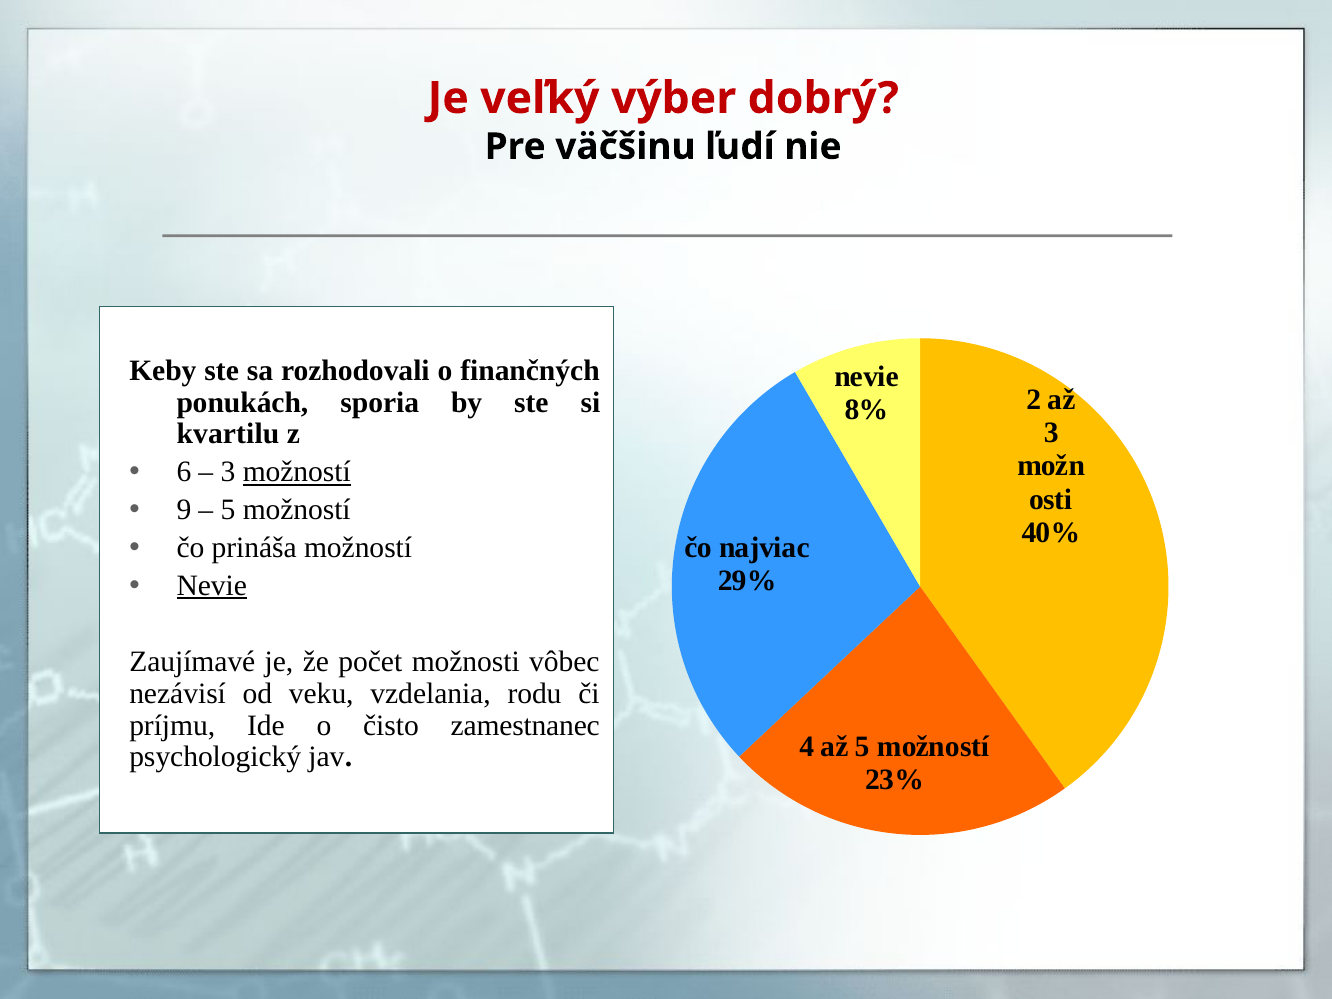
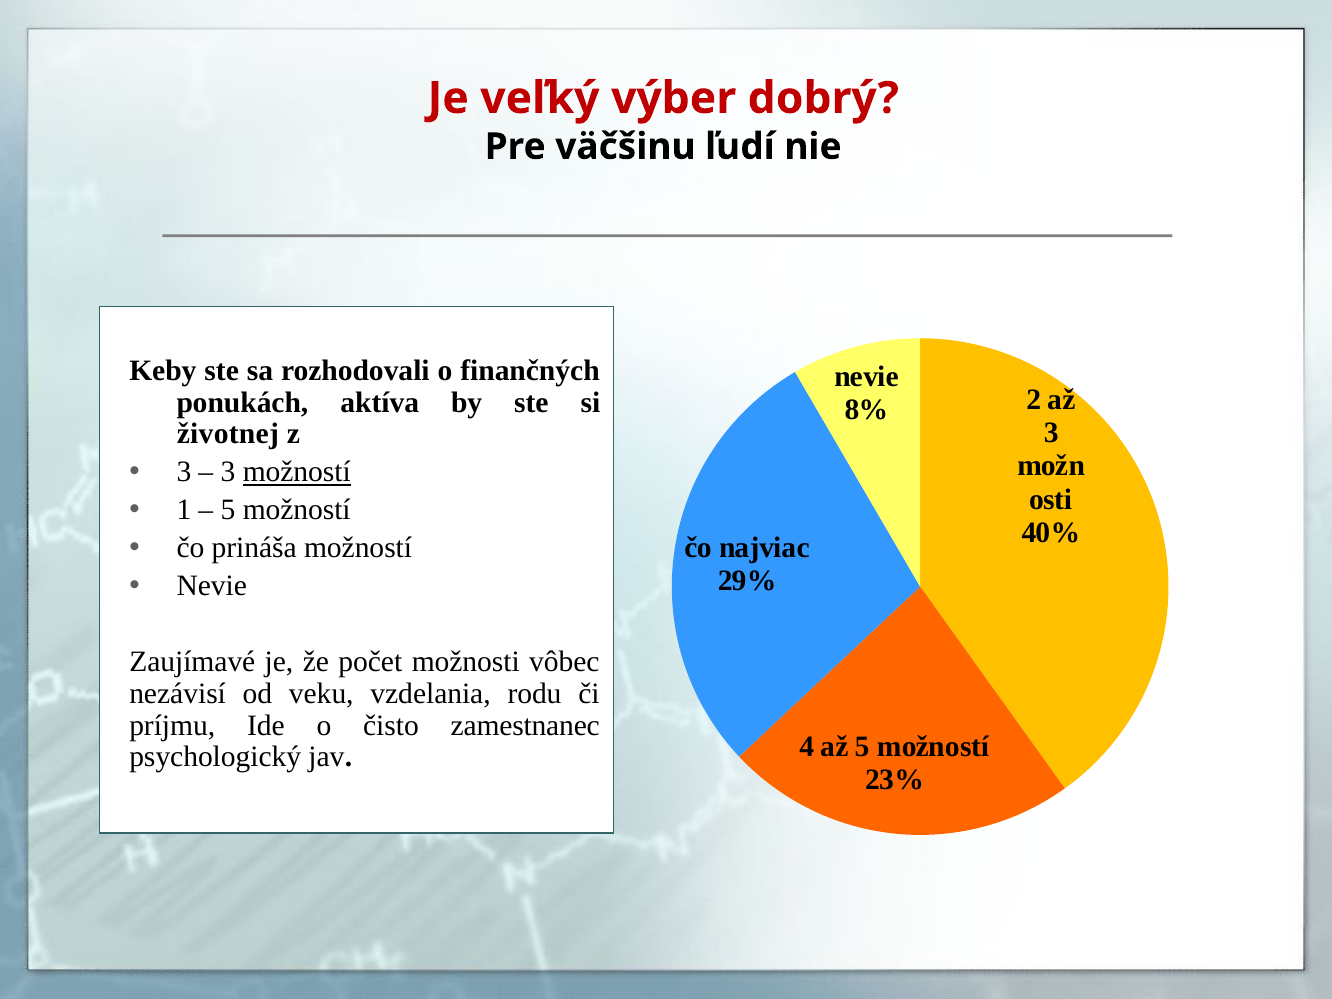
sporia: sporia -> aktíva (380, 402)
kvartilu: kvartilu -> životnej (228, 434)
6: 6 -> 3 (184, 472)
9: 9 -> 1 (184, 510)
Nevie underline: present -> none (212, 586)
